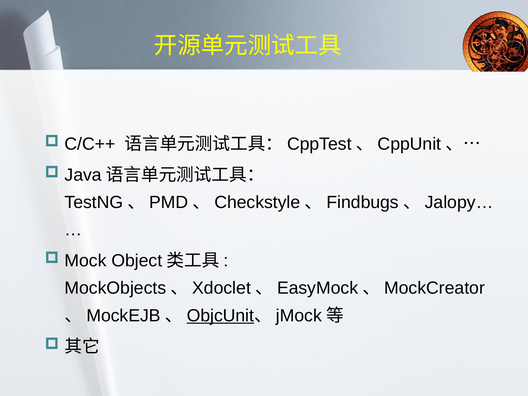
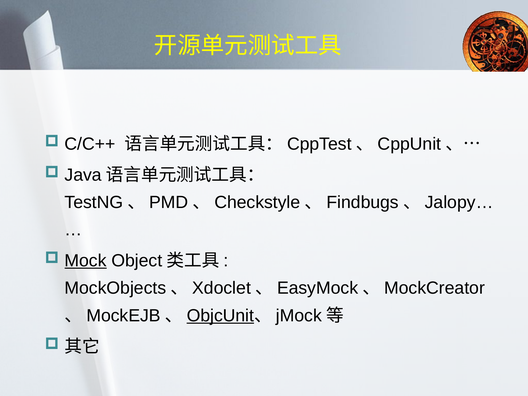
Mock underline: none -> present (86, 261)
